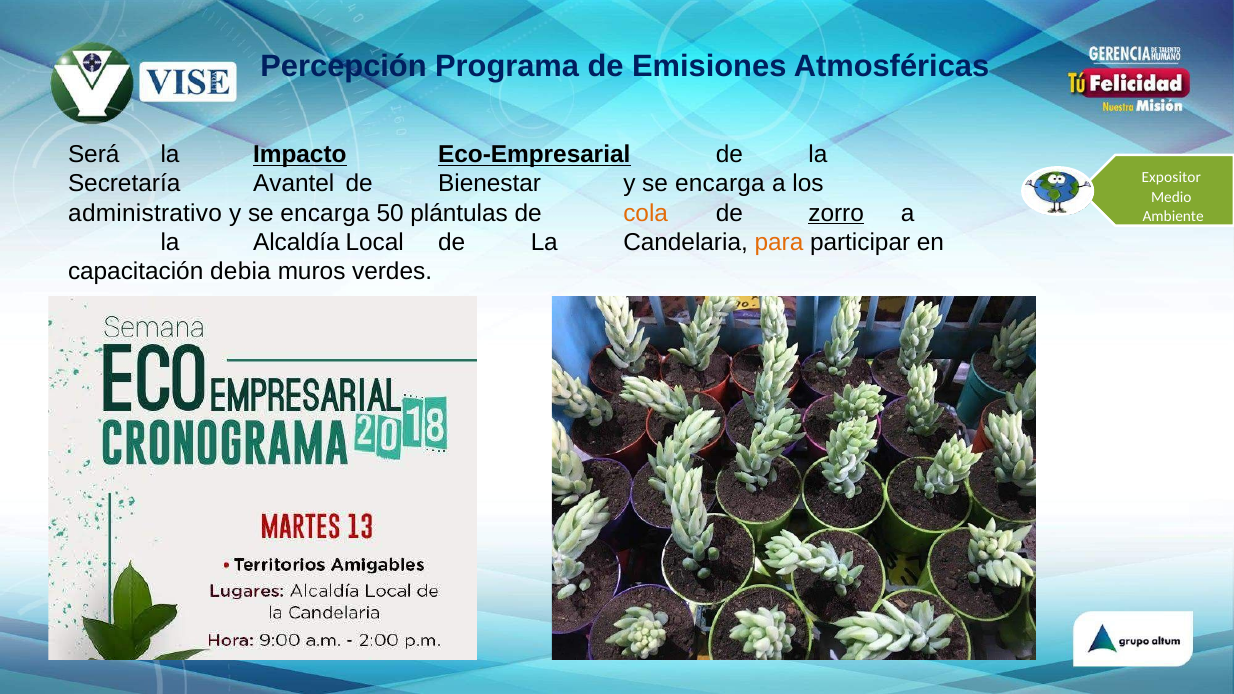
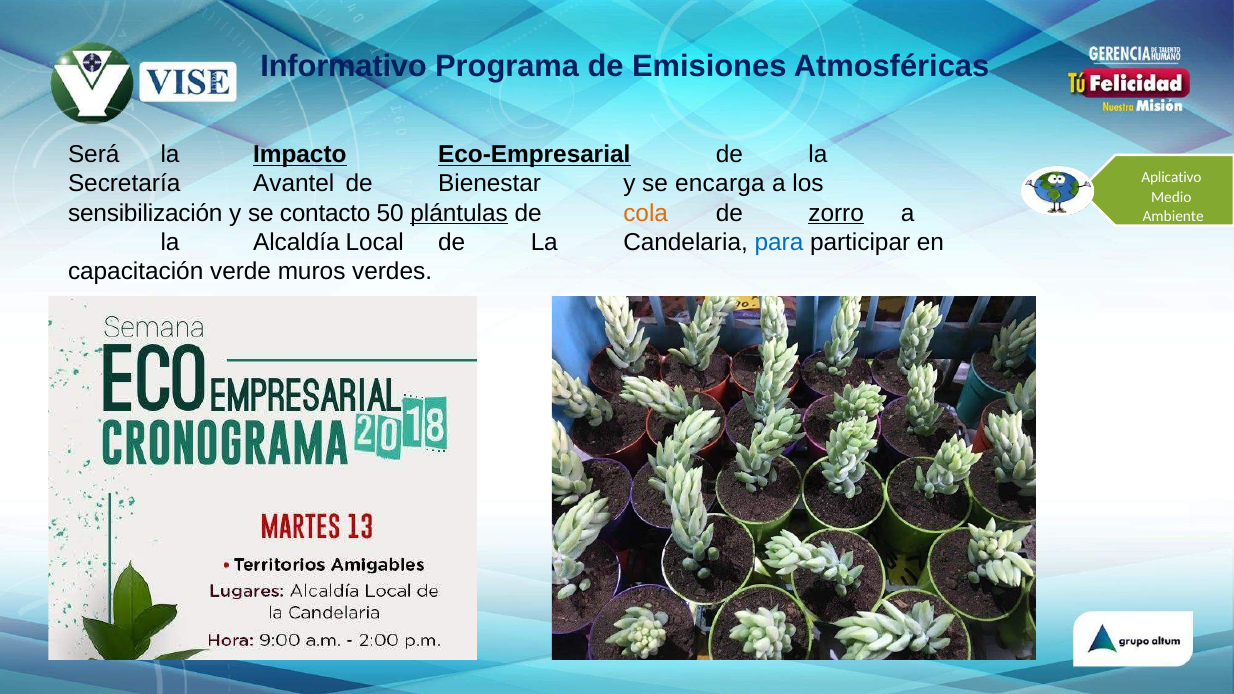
Percepción: Percepción -> Informativo (344, 66)
Expositor: Expositor -> Aplicativo (1171, 177)
administrativo: administrativo -> sensibilización (145, 213)
encarga: encarga -> contacto (325, 213)
plántulas underline: none -> present (459, 213)
para colour: orange -> blue (779, 242)
debia: debia -> verde (241, 272)
